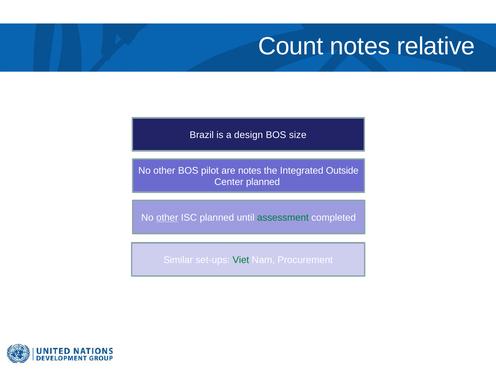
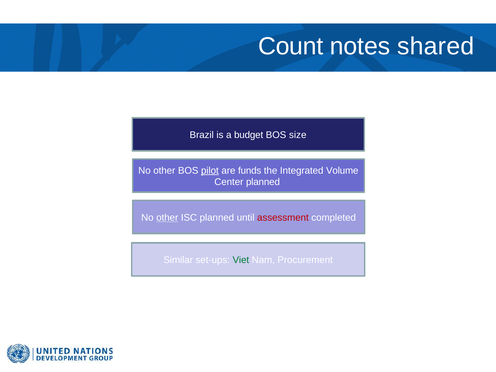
relative: relative -> shared (436, 46)
design: design -> budget (249, 135)
pilot underline: none -> present (210, 171)
are notes: notes -> funds (250, 171)
Outside: Outside -> Volume (342, 171)
assessment colour: green -> red (283, 218)
